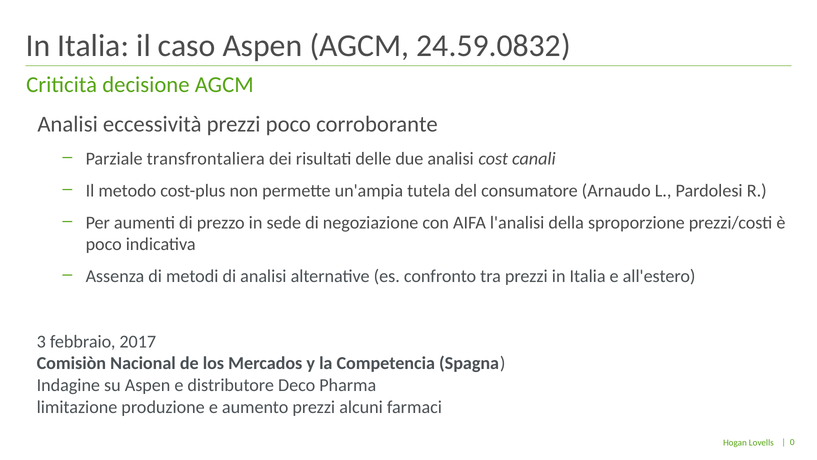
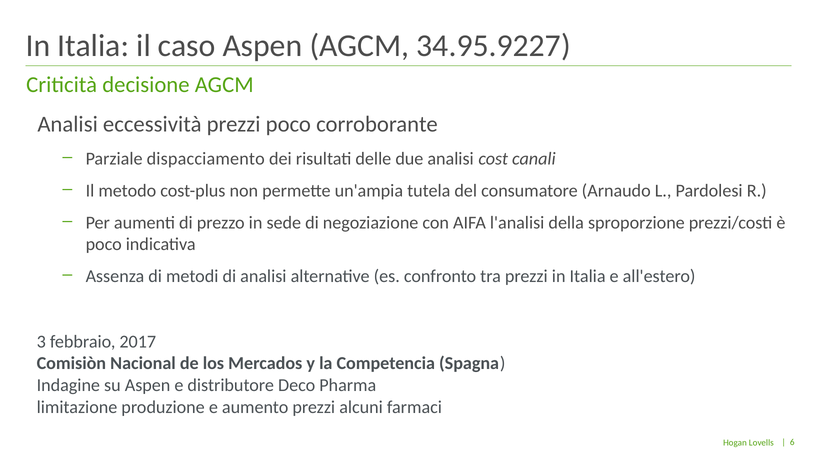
24.59.0832: 24.59.0832 -> 34.95.9227 (494, 46)
transfrontaliera: transfrontaliera -> dispacciamento (206, 158)
0: 0 -> 6 (792, 442)
